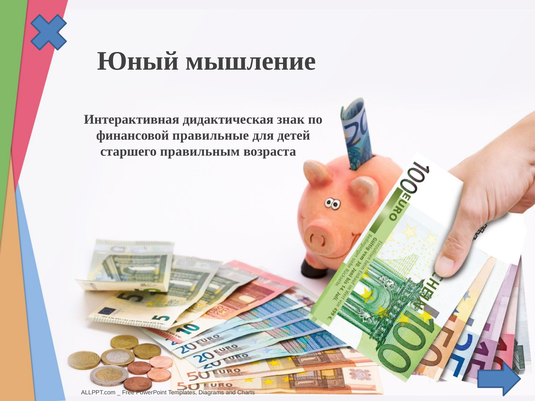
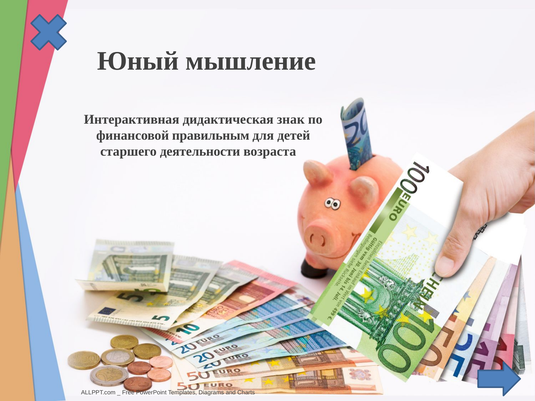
правильные: правильные -> правильным (211, 136)
правильным: правильным -> деятельности (200, 152)
